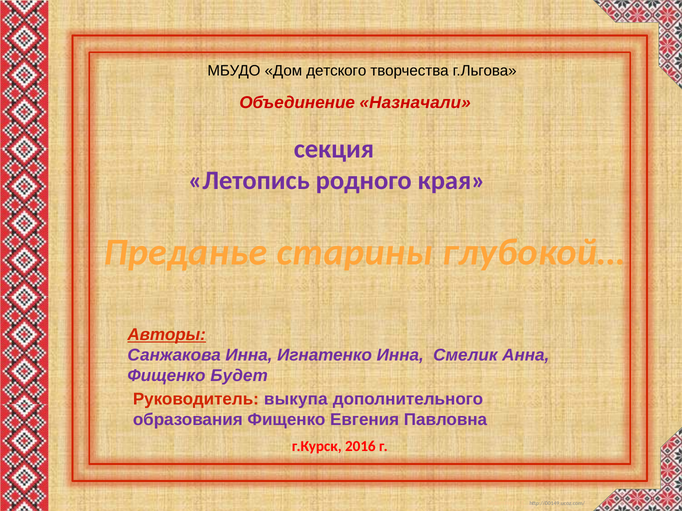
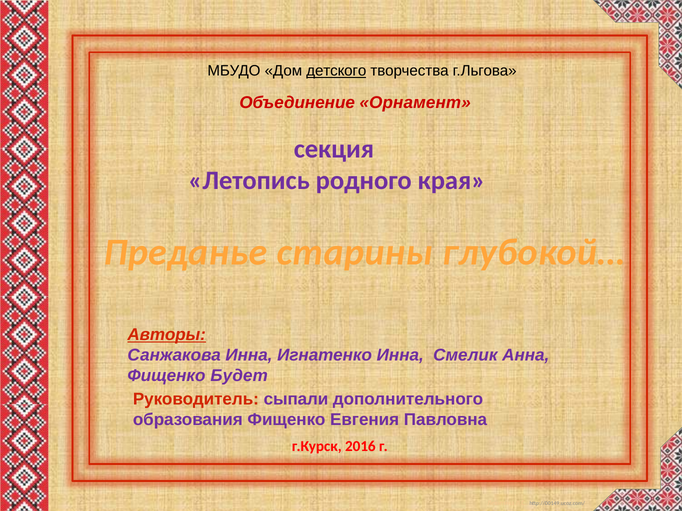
детского underline: none -> present (336, 71)
Назначали: Назначали -> Орнамент (415, 103)
выкупа: выкупа -> сыпали (296, 399)
